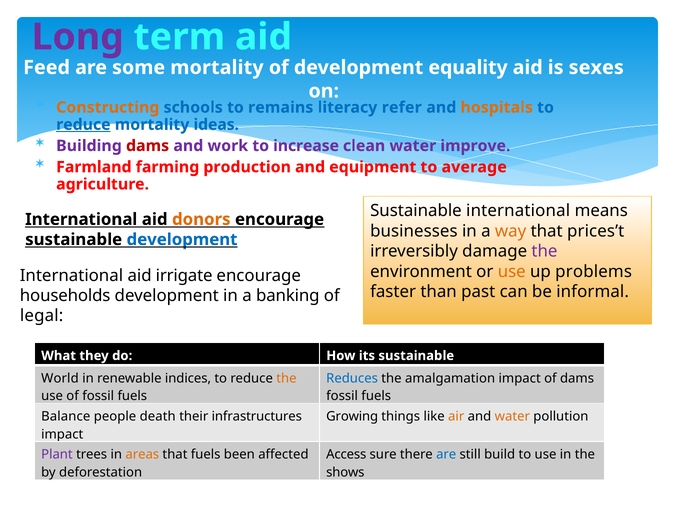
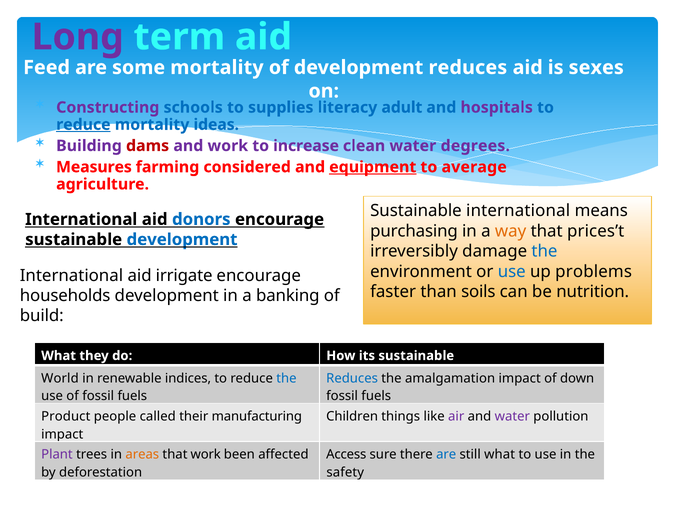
development equality: equality -> reduces (468, 68)
Constructing colour: orange -> purple (108, 108)
remains: remains -> supplies (281, 108)
refer: refer -> adult (402, 108)
hospitals colour: orange -> purple (497, 108)
improve: improve -> degrees (475, 146)
Farmland: Farmland -> Measures (94, 167)
production: production -> considered (247, 167)
equipment underline: none -> present (373, 167)
donors colour: orange -> blue (201, 220)
businesses: businesses -> purchasing (414, 231)
the colour: purple -> blue (544, 252)
use colour: orange -> blue (512, 272)
past: past -> soils (478, 292)
informal: informal -> nutrition (593, 292)
legal: legal -> build (42, 316)
the colour: orange -> blue (286, 379)
of dams: dams -> down (577, 379)
Balance: Balance -> Product (66, 417)
death: death -> called (158, 417)
infrastructures: infrastructures -> manufacturing (257, 417)
Growing: Growing -> Children (352, 417)
air colour: orange -> purple (456, 417)
water colour: orange -> purple (512, 417)
that fuels: fuels -> work (206, 455)
still build: build -> what (500, 455)
shows: shows -> safety (345, 473)
